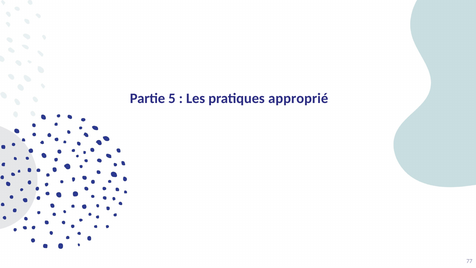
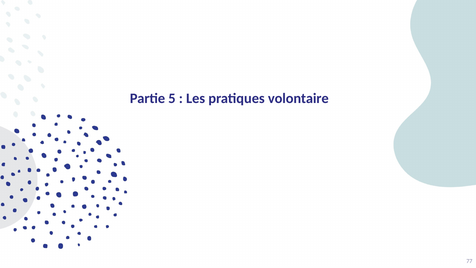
approprié: approprié -> volontaire (298, 98)
